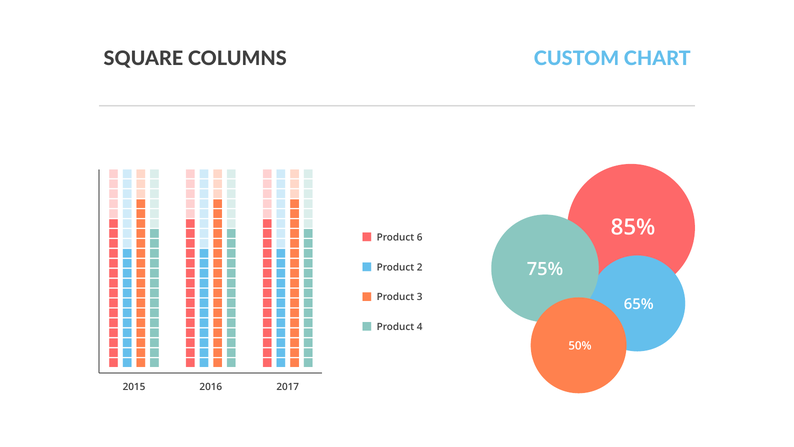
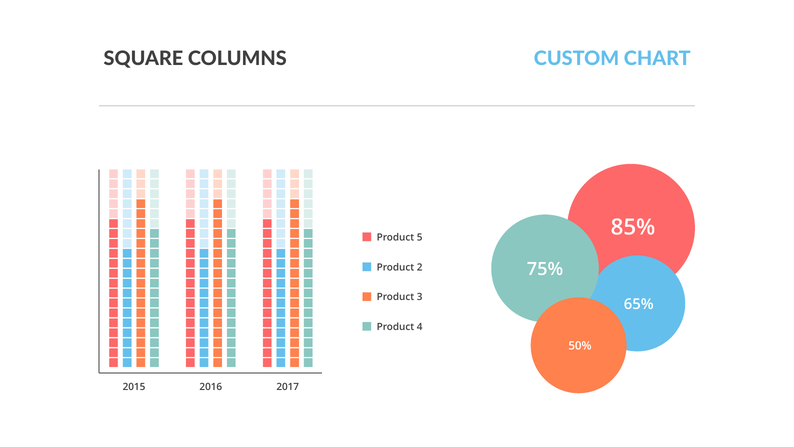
6: 6 -> 5 (420, 237)
